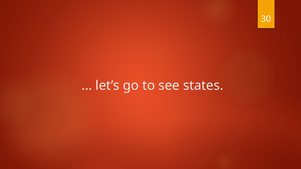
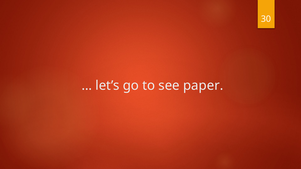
states: states -> paper (203, 86)
